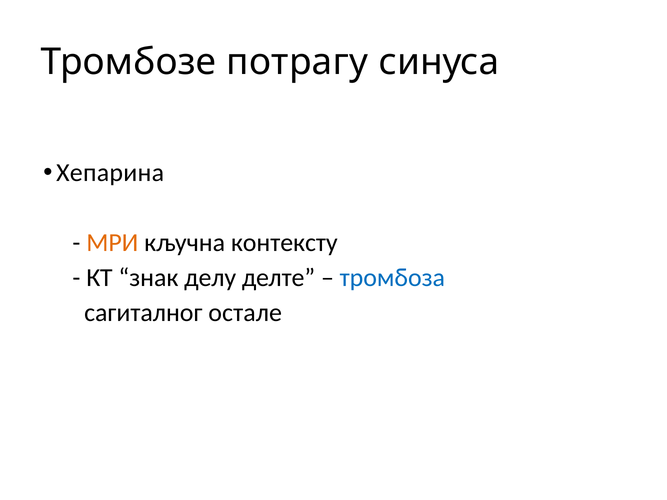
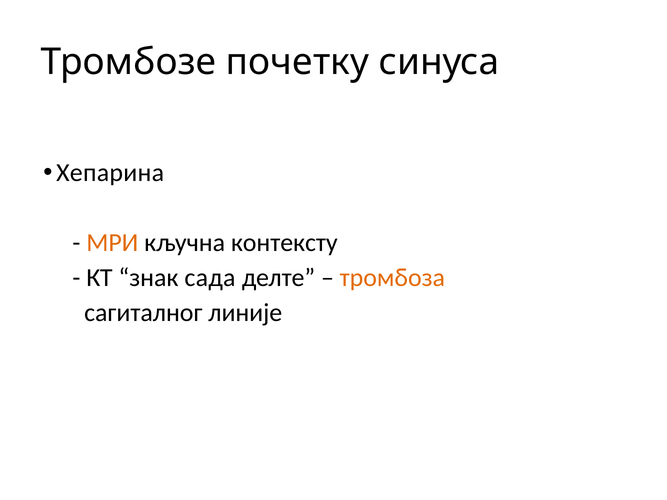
потрагу: потрагу -> почетку (297, 62)
делу: делу -> сада (210, 278)
тромбоза colour: blue -> orange (392, 278)
остале: остале -> линије (245, 313)
